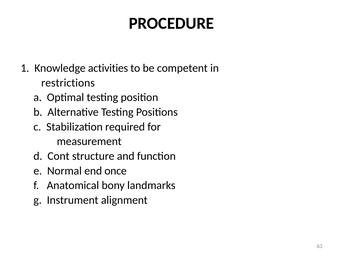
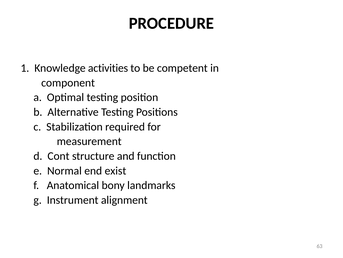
restrictions: restrictions -> component (68, 82)
once: once -> exist (115, 170)
